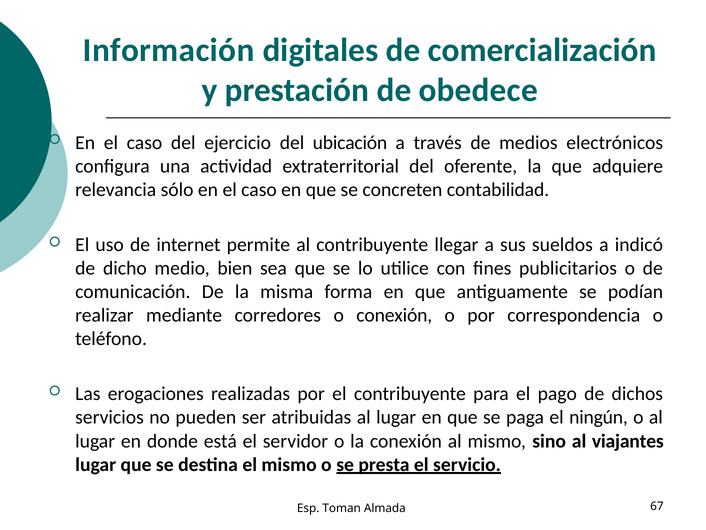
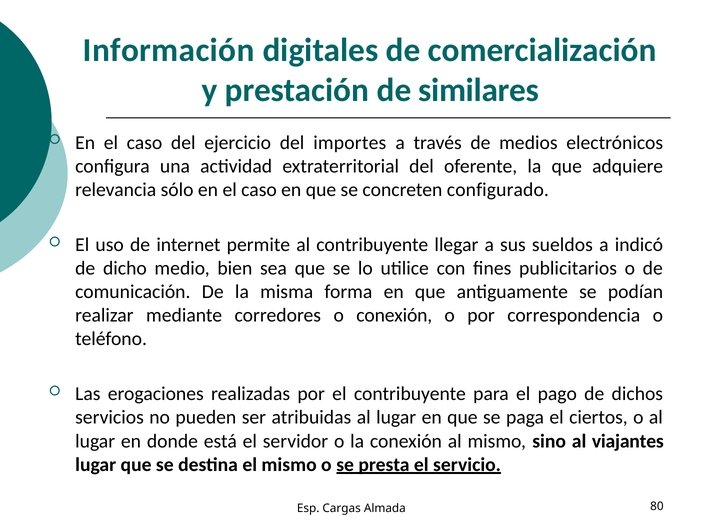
obedece: obedece -> similares (479, 90)
ubicación: ubicación -> importes (350, 142)
contabilidad: contabilidad -> configurado (498, 190)
ningún: ningún -> ciertos (598, 417)
Toman: Toman -> Cargas (342, 508)
67: 67 -> 80 (657, 506)
